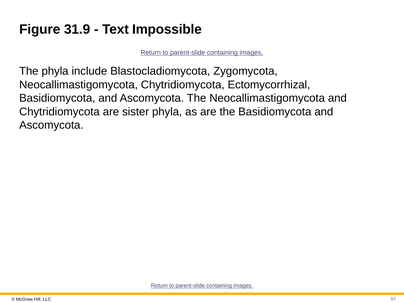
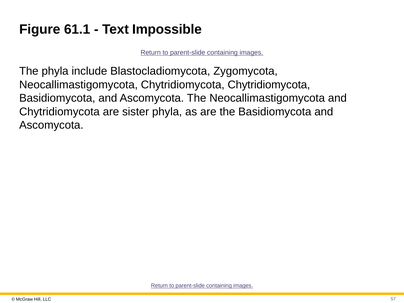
31.9: 31.9 -> 61.1 (77, 29)
Chytridiomycota Ectomycorrhizal: Ectomycorrhizal -> Chytridiomycota (269, 85)
